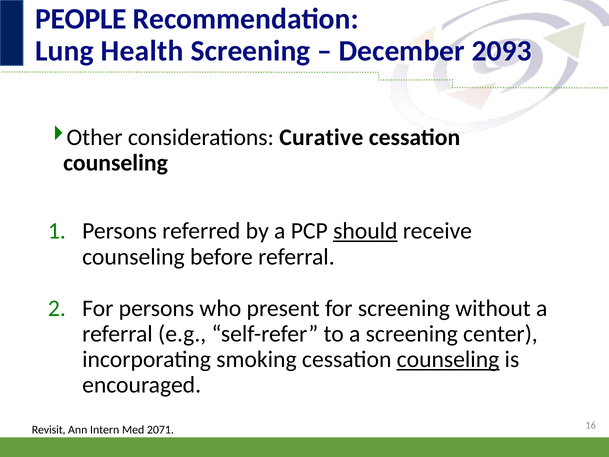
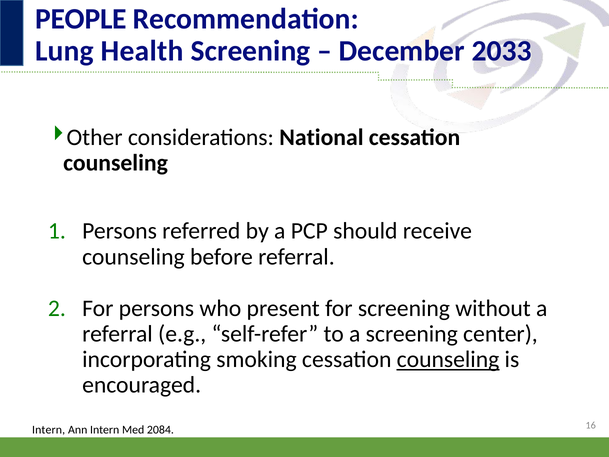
2093: 2093 -> 2033 (502, 51)
Curative: Curative -> National (321, 137)
should underline: present -> none (365, 231)
Revisit: Revisit -> Intern (49, 430)
2071: 2071 -> 2084 (160, 430)
